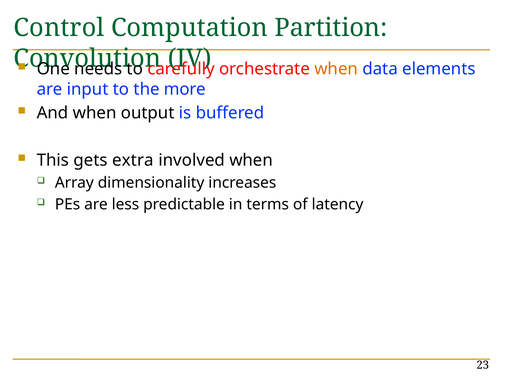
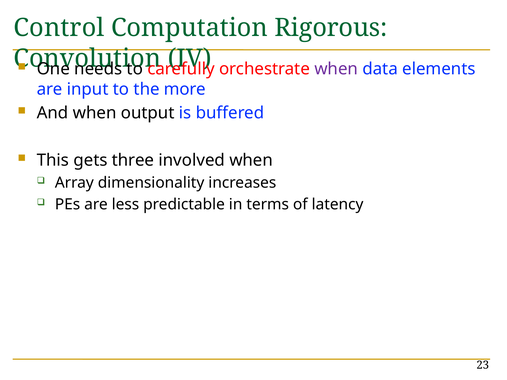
Partition: Partition -> Rigorous (331, 28)
when colour: orange -> purple (336, 69)
extra: extra -> three (133, 160)
